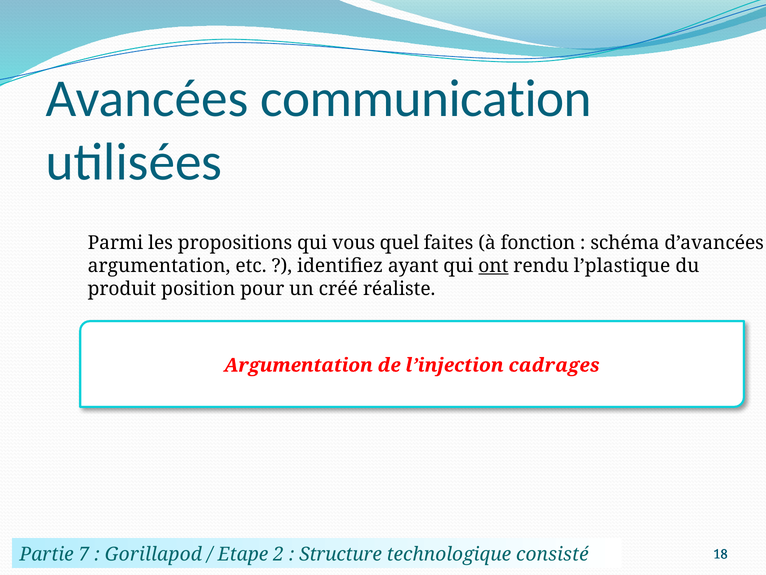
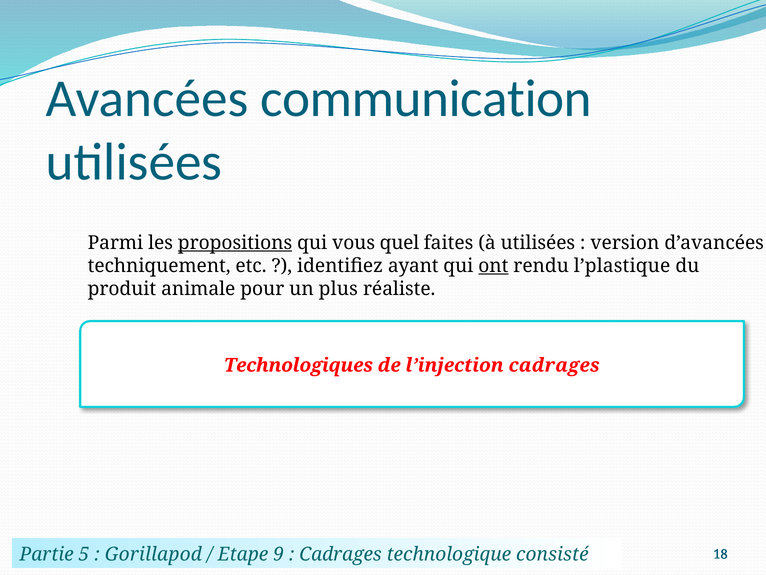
propositions underline: none -> present (235, 243)
à fonction: fonction -> utilisées (538, 243)
schéma: schéma -> version (625, 243)
argumentation: argumentation -> techniquement (159, 266)
position: position -> animale (198, 289)
créé: créé -> plus (338, 289)
Argumentation: Argumentation -> Technologiques (298, 365)
7: 7 -> 5 (84, 554)
2: 2 -> 9 (279, 554)
Structure: Structure -> Cadrages (341, 554)
